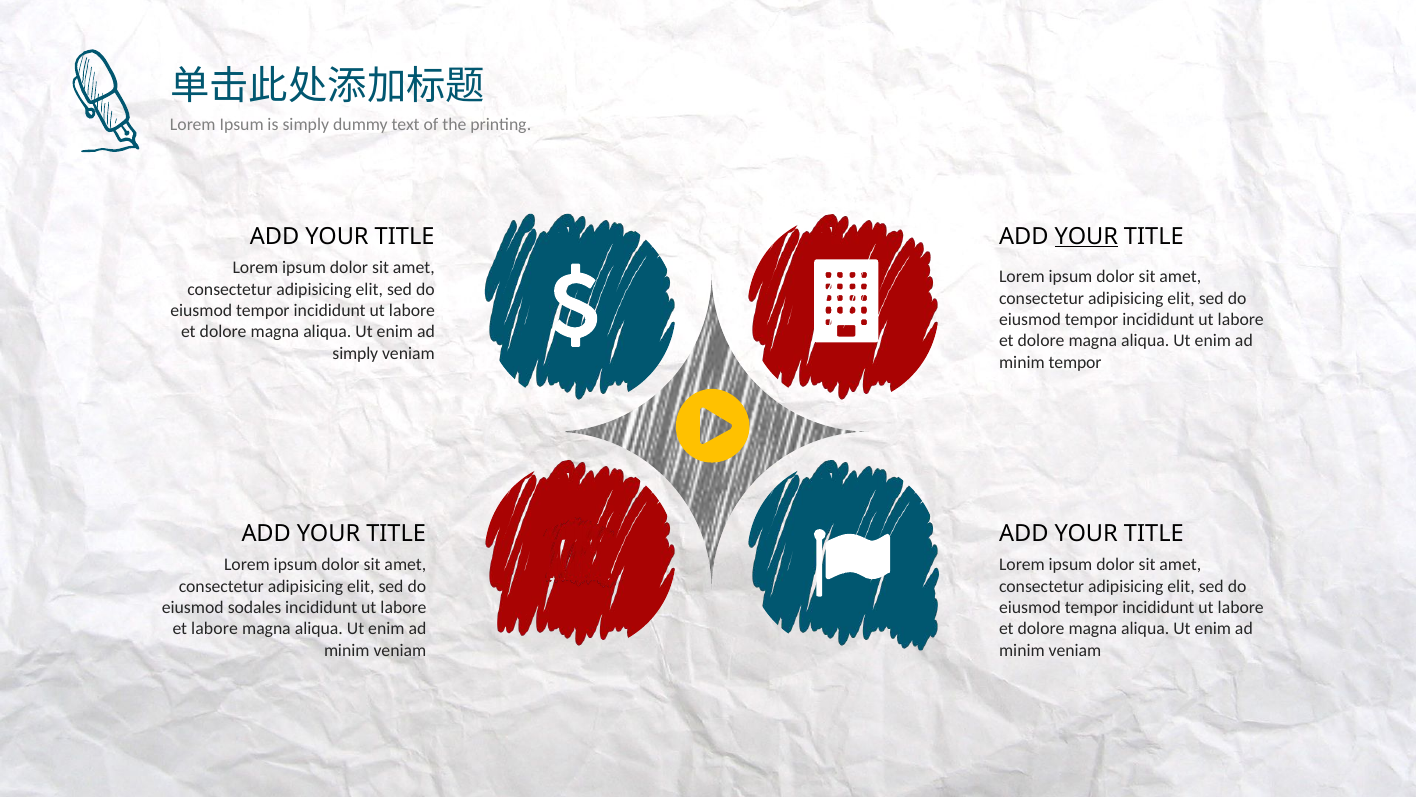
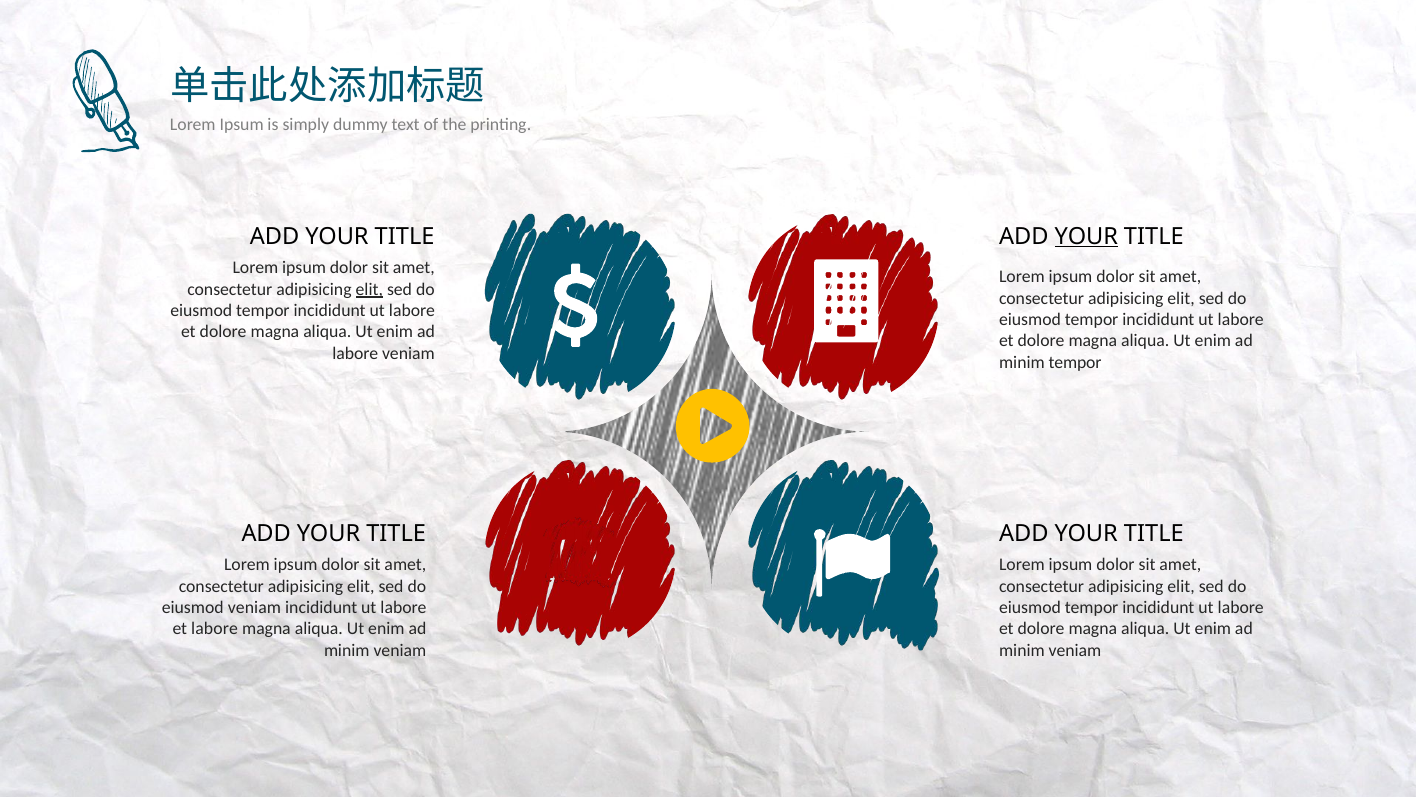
elit underline: none -> present (369, 289)
simply: simply -> labore (355, 353)
eiusmod sodales: sodales -> veniam (254, 607)
